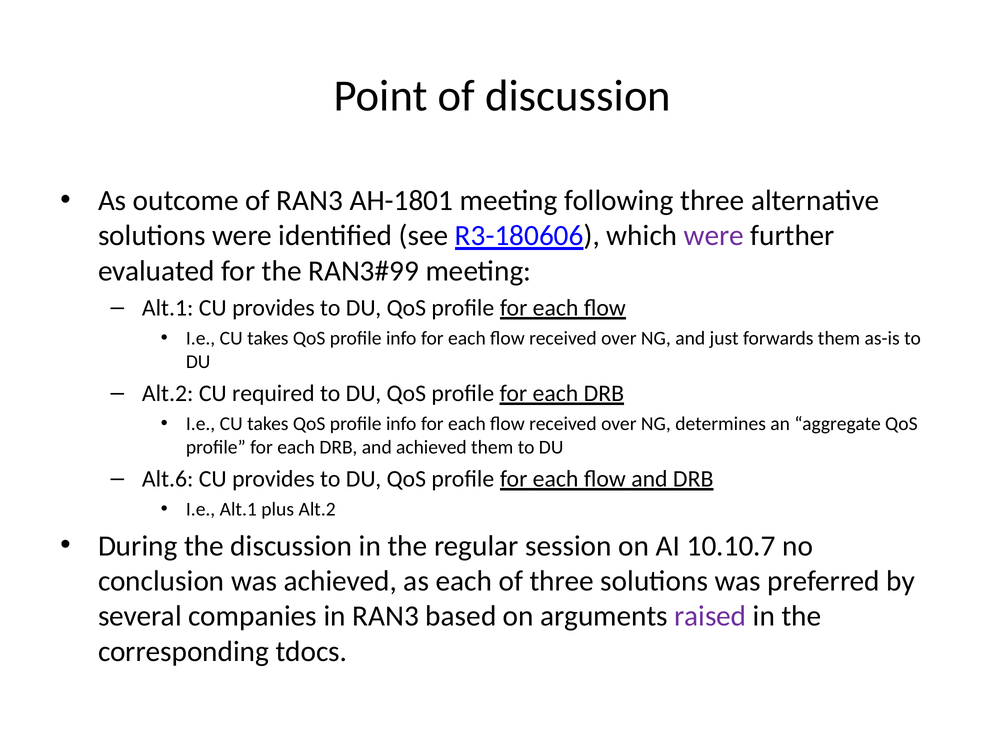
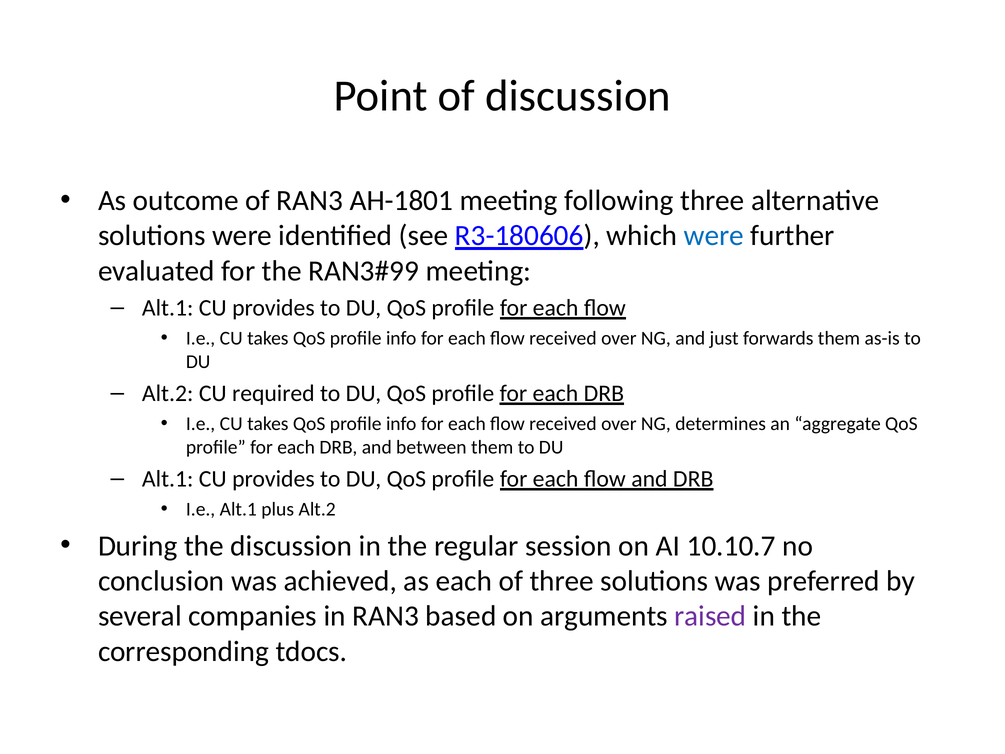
were colour: purple -> blue (714, 236)
and achieved: achieved -> between (431, 447)
Alt.6: Alt.6 -> Alt.1 (168, 479)
